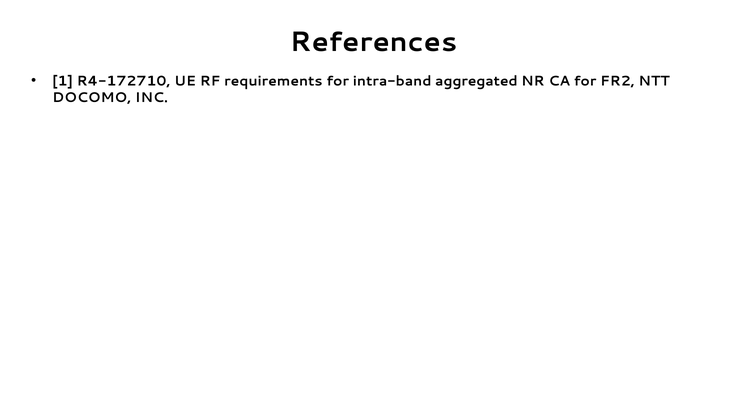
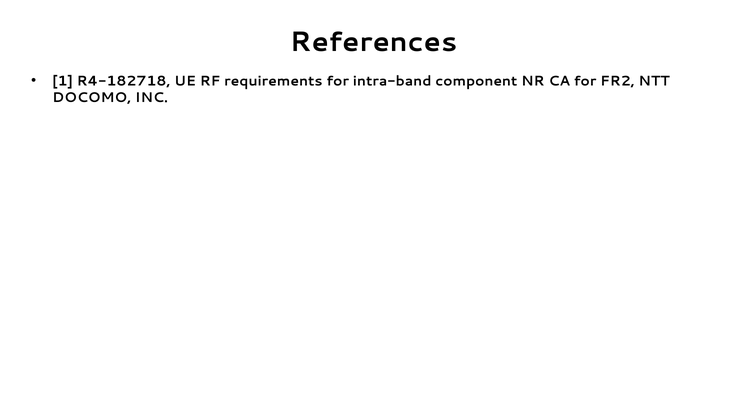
R4-172710: R4-172710 -> R4-182718 (124, 81)
aggregated: aggregated -> component (476, 81)
